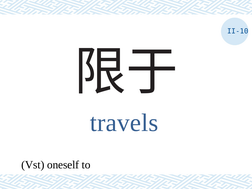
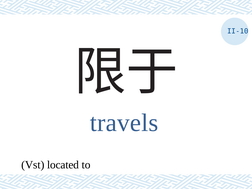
oneself: oneself -> located (63, 165)
